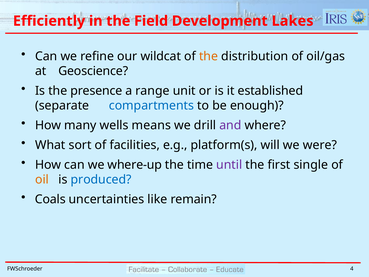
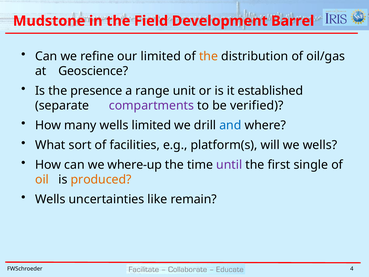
Efficiently: Efficiently -> Mudstone (49, 21)
Lakes: Lakes -> Barrel (293, 21)
our wildcat: wildcat -> limited (161, 56)
compartments colour: blue -> purple (151, 106)
enough: enough -> verified (257, 106)
wells means: means -> limited (151, 125)
and colour: purple -> blue (230, 125)
we were: were -> wells (320, 145)
produced colour: blue -> orange (101, 179)
Coals: Coals -> Wells (50, 199)
